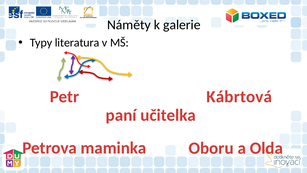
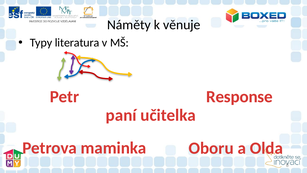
galerie: galerie -> věnuje (182, 25)
Kábrtová: Kábrtová -> Response (239, 97)
